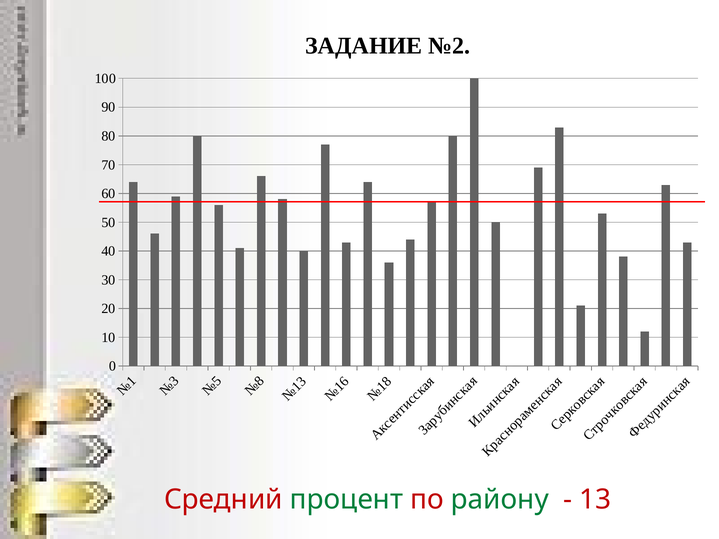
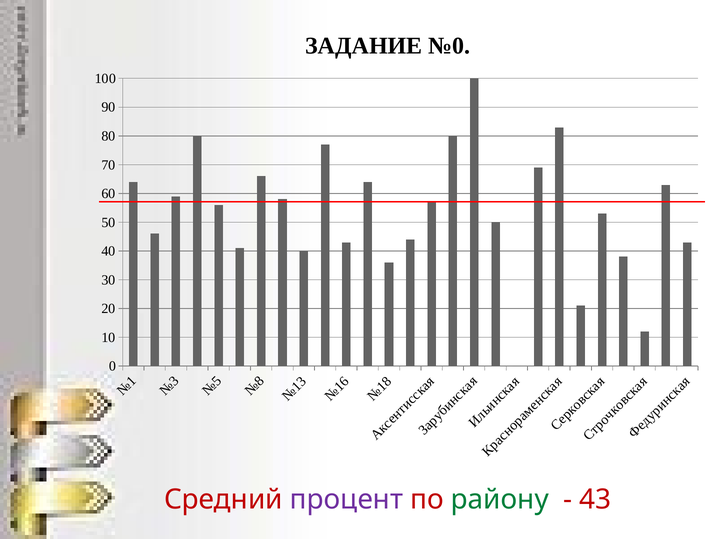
№2: №2 -> №0 (449, 46)
процент colour: green -> purple (347, 500)
13: 13 -> 43 (595, 500)
